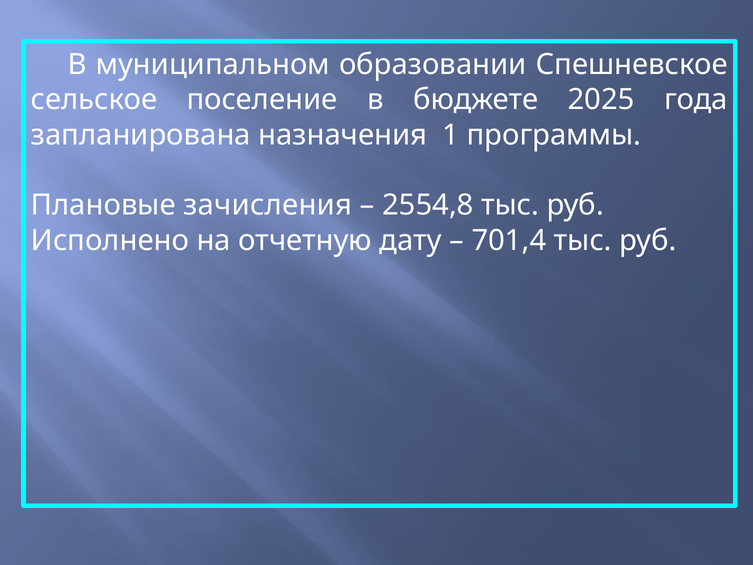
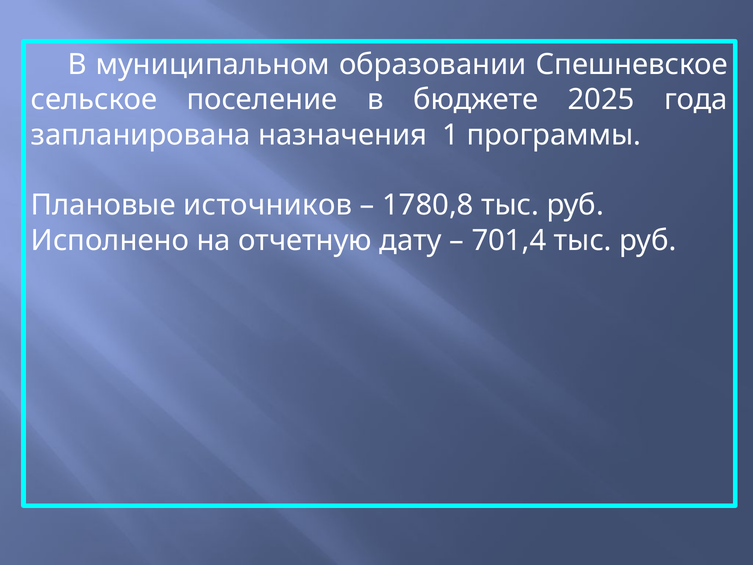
зачисления: зачисления -> источников (268, 205)
2554,8: 2554,8 -> 1780,8 (428, 205)
